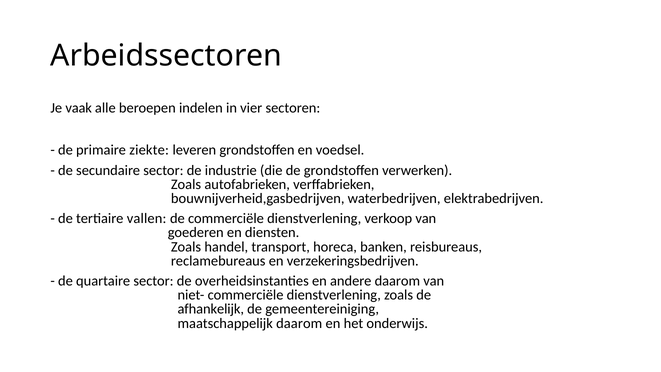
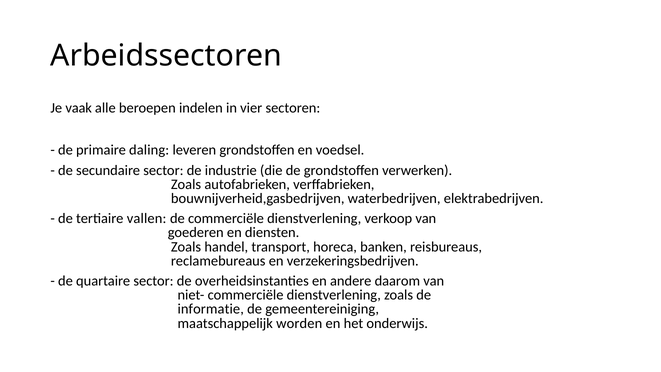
ziekte: ziekte -> daling (149, 150)
afhankelijk: afhankelijk -> informatie (211, 309)
maatschappelijk daarom: daarom -> worden (299, 323)
